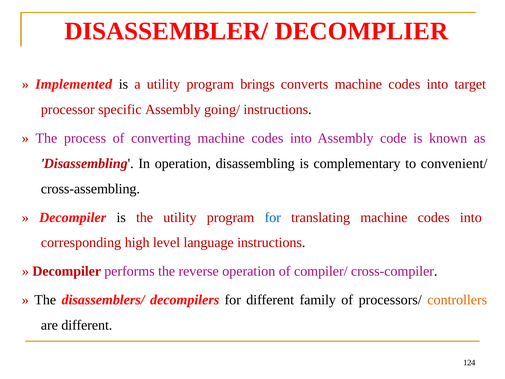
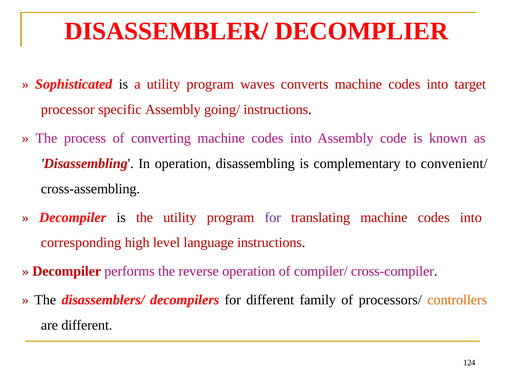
Implemented: Implemented -> Sophisticated (74, 84)
brings: brings -> waves (258, 84)
for colour: blue -> purple (273, 217)
